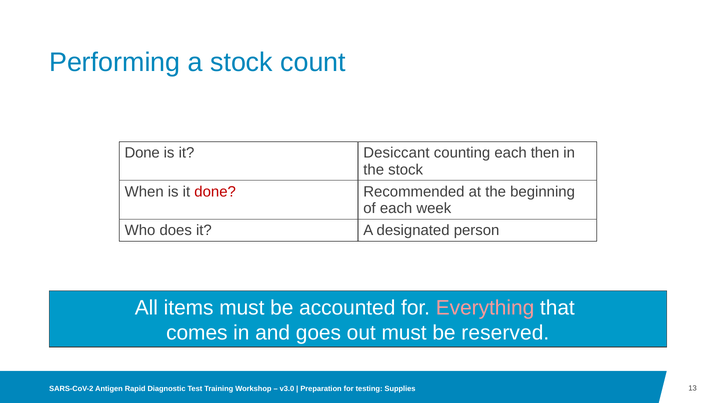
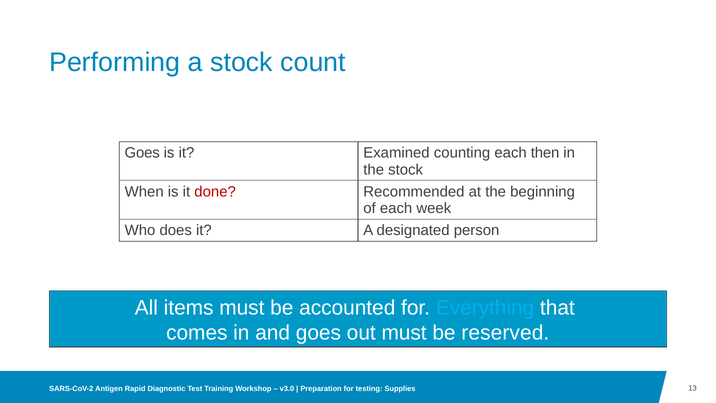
Done: Done -> Goes (142, 153)
Desiccant: Desiccant -> Examined (397, 153)
Everything colour: pink -> light blue (485, 308)
